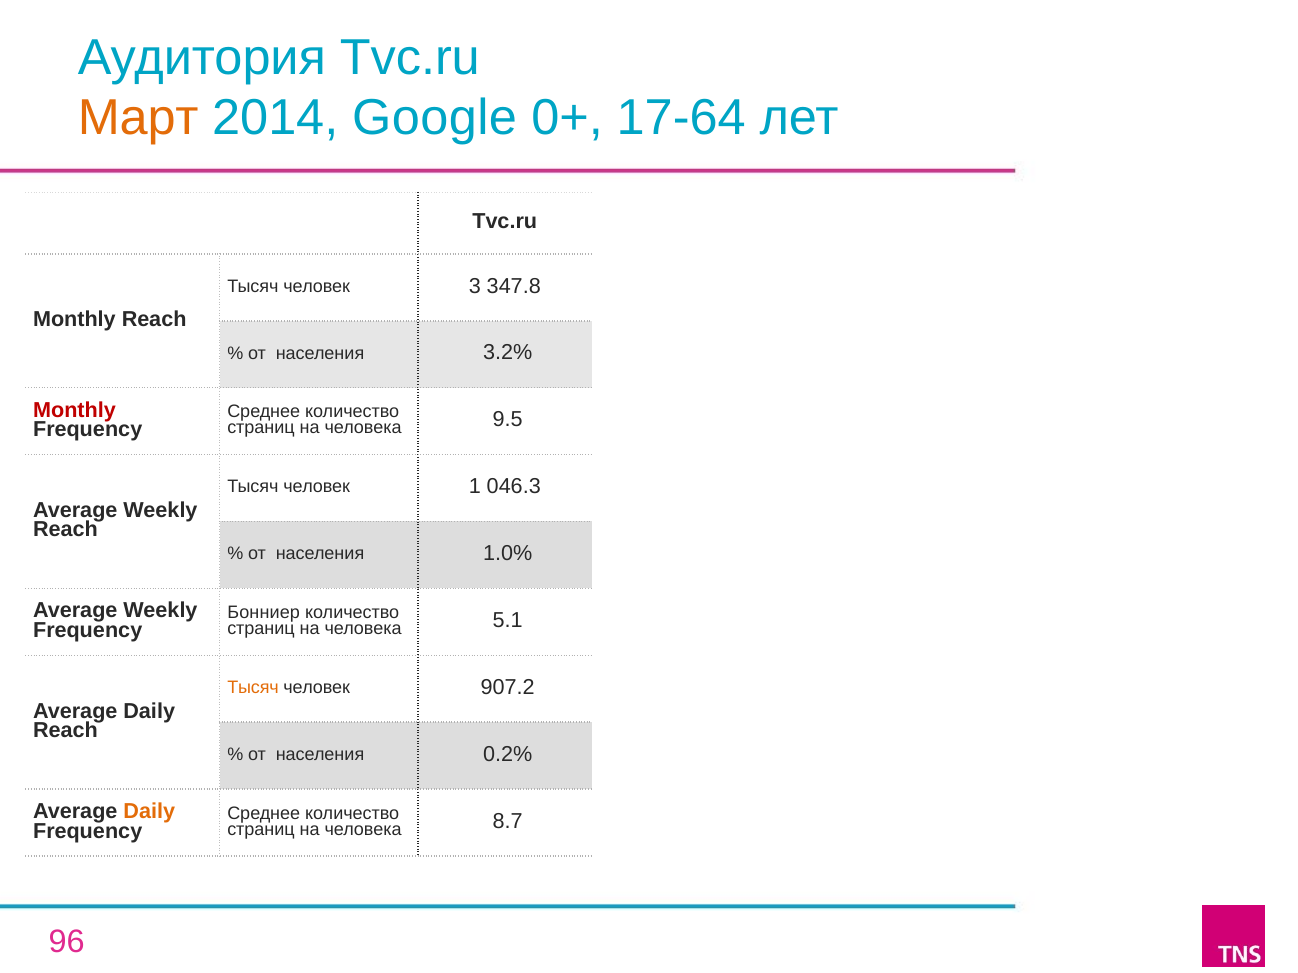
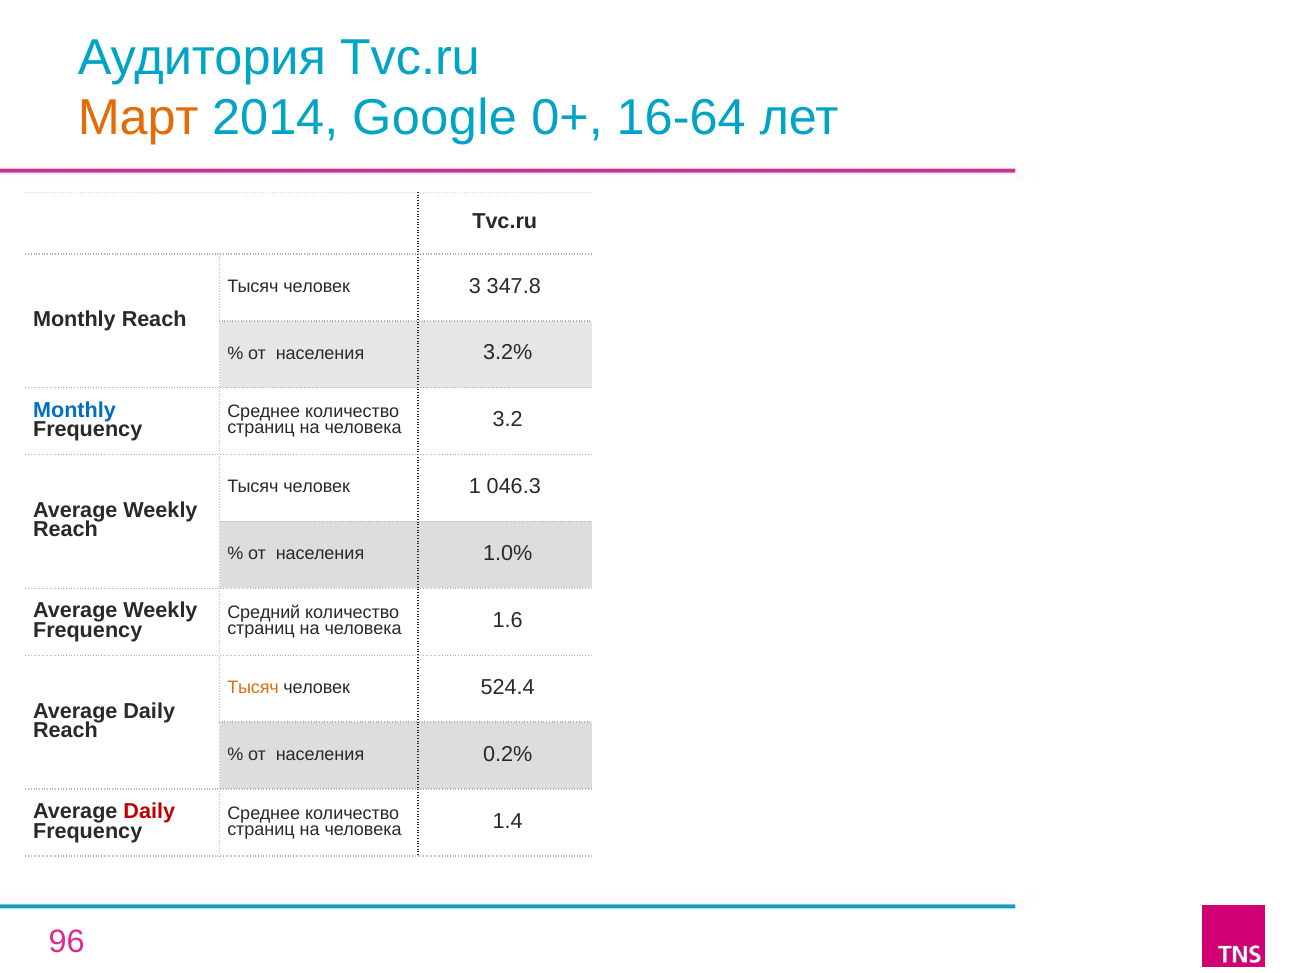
17-64: 17-64 -> 16-64 (681, 118)
Monthly colour: red -> blue (74, 410)
9.5: 9.5 -> 3.2 (508, 420)
Бонниер: Бонниер -> Средний (264, 613)
5.1: 5.1 -> 1.6 (508, 621)
907.2: 907.2 -> 524.4 (508, 688)
Daily colour: orange -> red (149, 812)
8.7: 8.7 -> 1.4 (508, 822)
